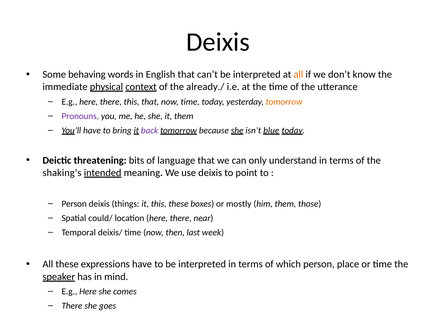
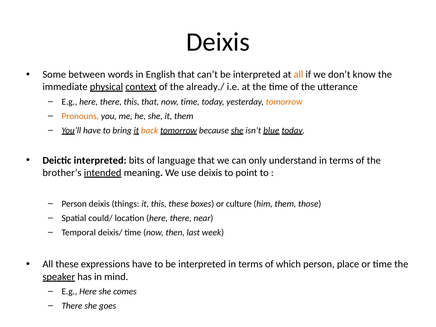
behaving: behaving -> between (87, 74)
Pronouns colour: purple -> orange (80, 116)
back colour: purple -> orange (150, 130)
Deictic threatening: threatening -> interpreted (100, 160)
shaking’s: shaking’s -> brother’s (62, 173)
mostly: mostly -> culture (239, 204)
